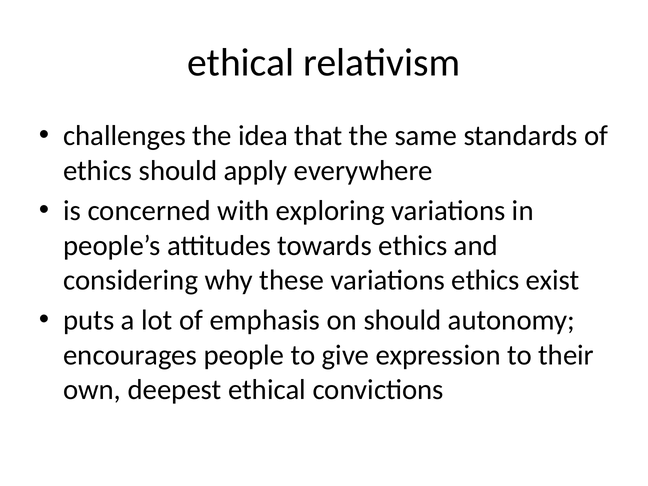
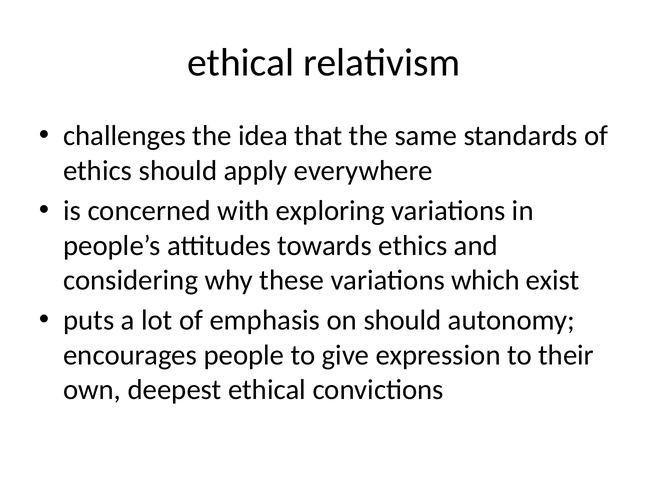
variations ethics: ethics -> which (485, 280)
